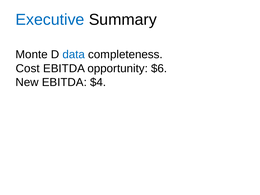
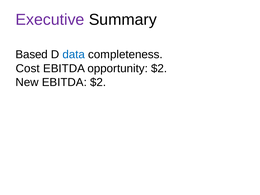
Executive colour: blue -> purple (50, 20)
Monte: Monte -> Based (32, 55)
opportunity $6: $6 -> $2 (159, 68)
EBITDA $4: $4 -> $2 (98, 82)
